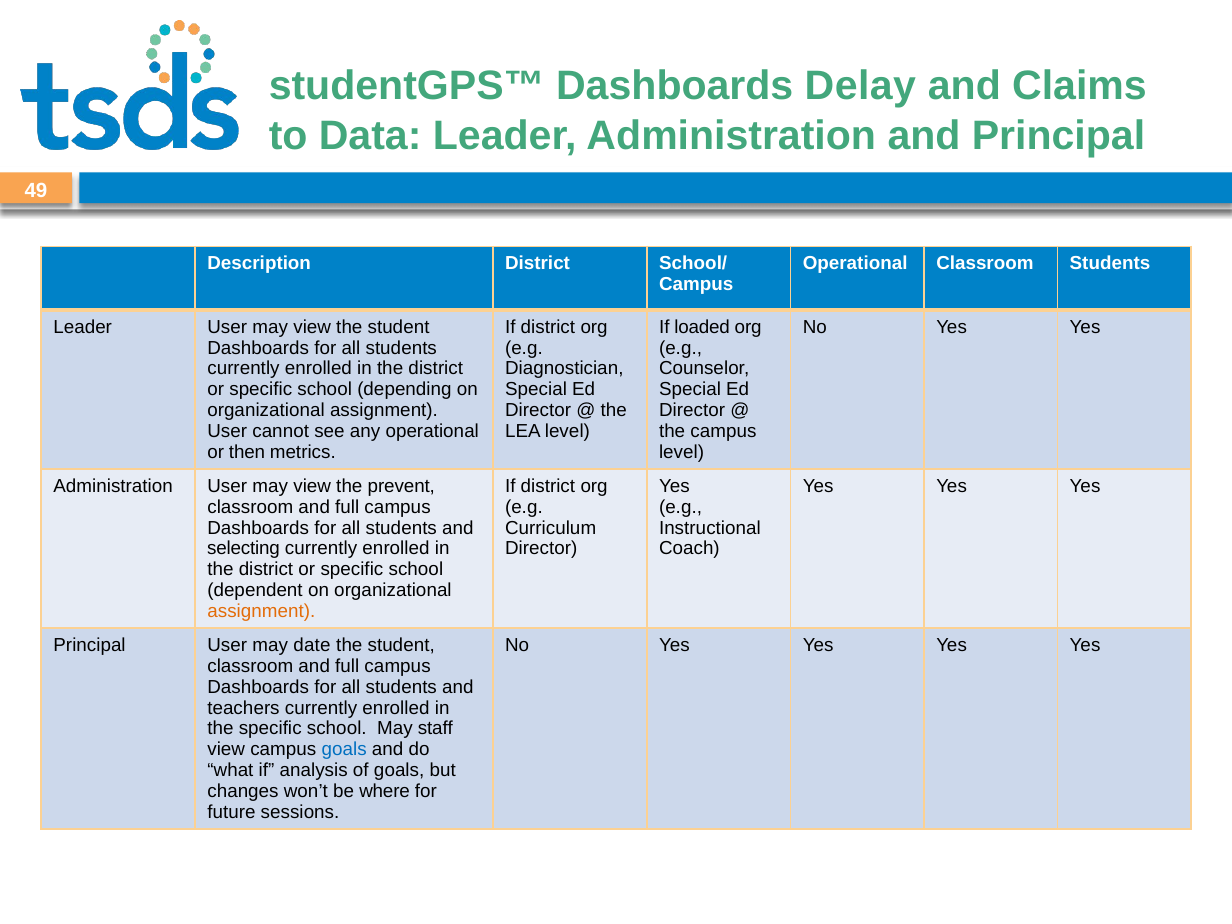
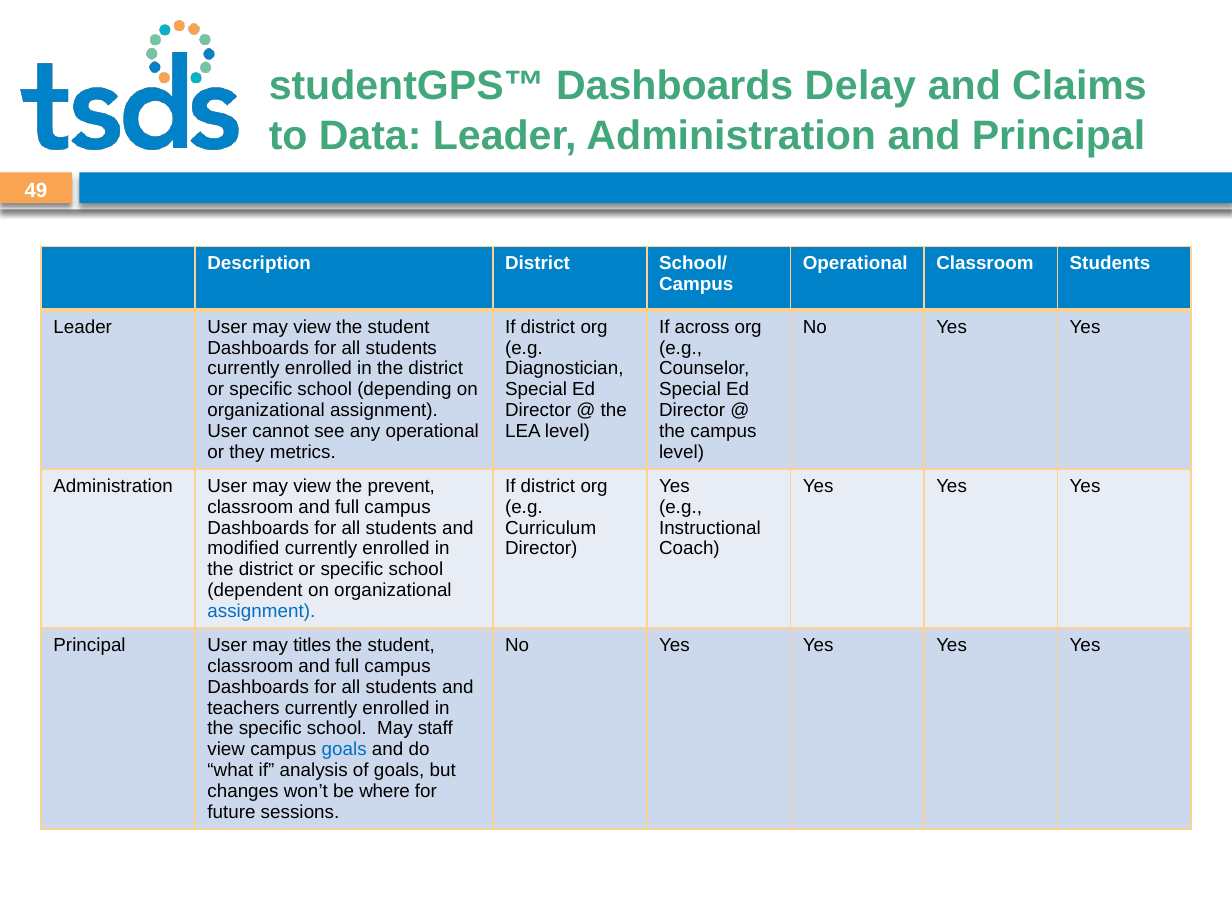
loaded: loaded -> across (702, 327)
then: then -> they (247, 453)
selecting: selecting -> modified (243, 549)
assignment colour: orange -> blue (261, 612)
date: date -> titles (312, 645)
